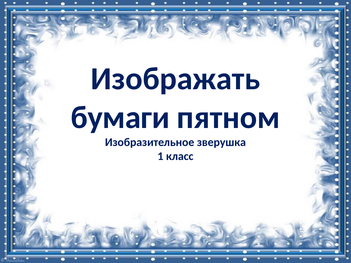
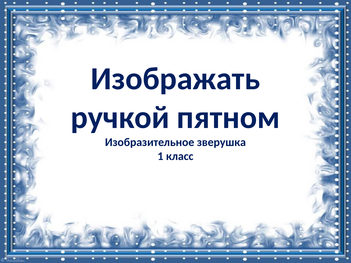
бумаги: бумаги -> ручкой (120, 118)
